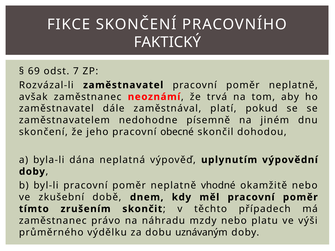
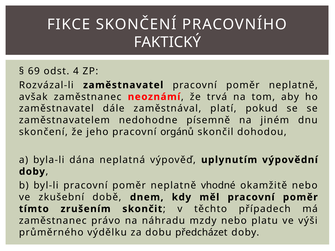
7: 7 -> 4 (76, 71)
obecné: obecné -> orgánů (177, 132)
uznávaným: uznávaným -> předcházet (201, 233)
